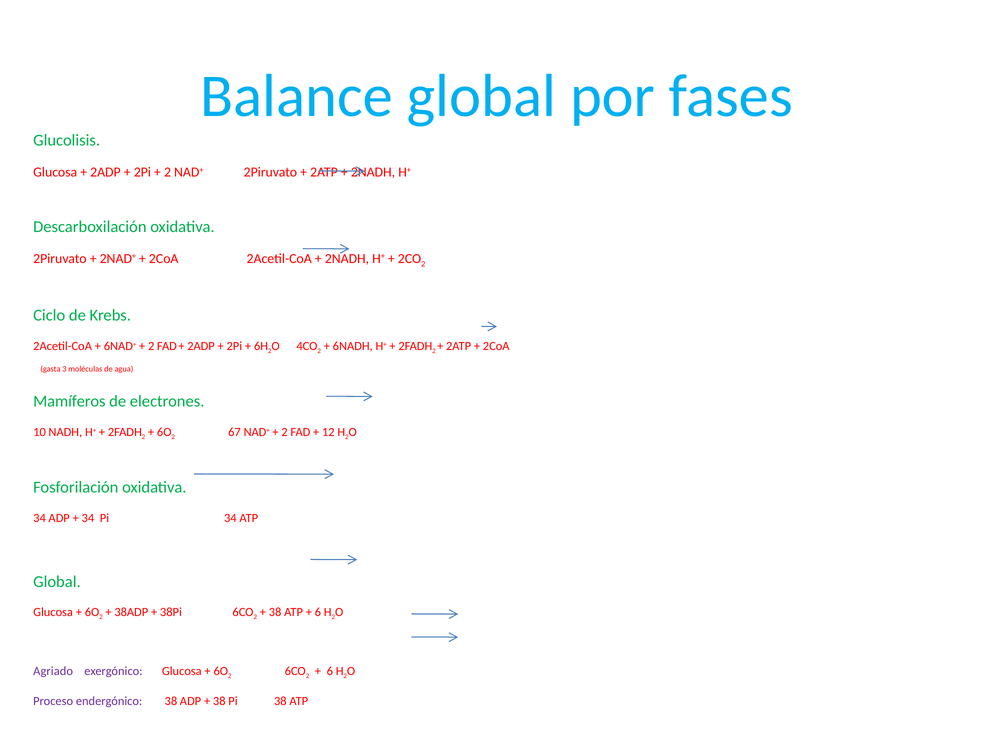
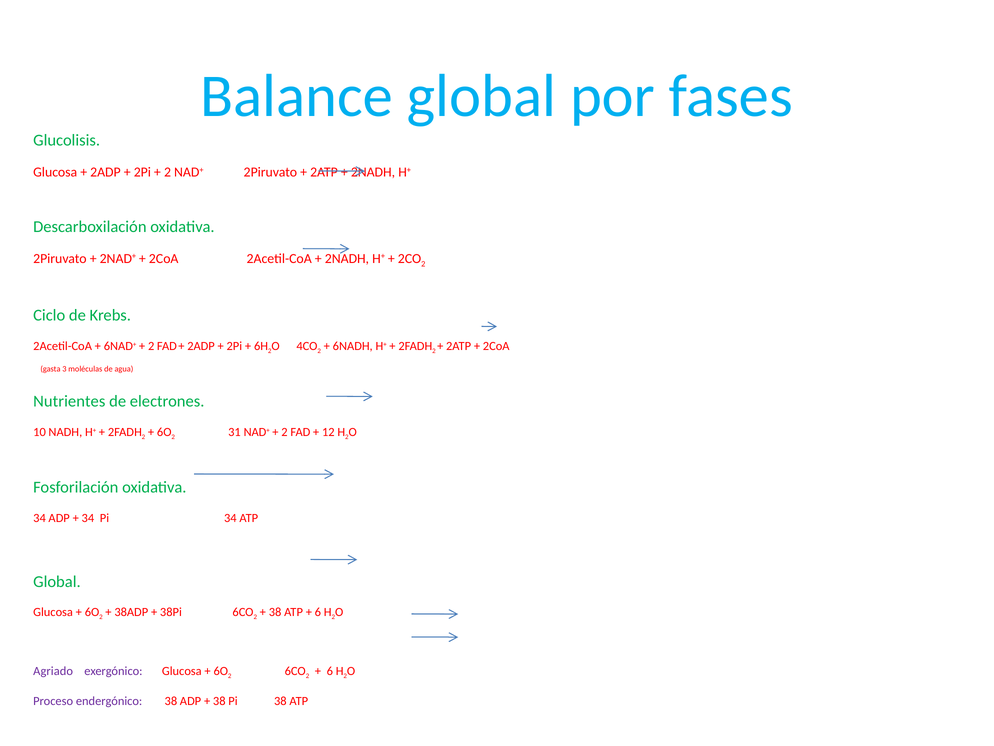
Mamíferos: Mamíferos -> Nutrientes (69, 401)
67: 67 -> 31 (234, 432)
